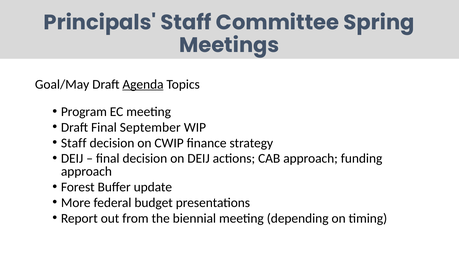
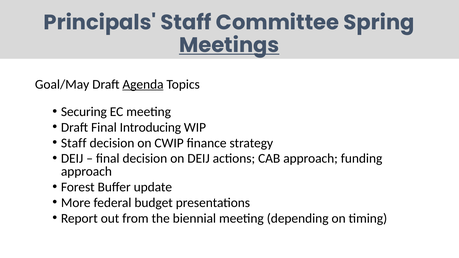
Meetings underline: none -> present (229, 45)
Program: Program -> Securing (84, 112)
September: September -> Introducing (150, 127)
